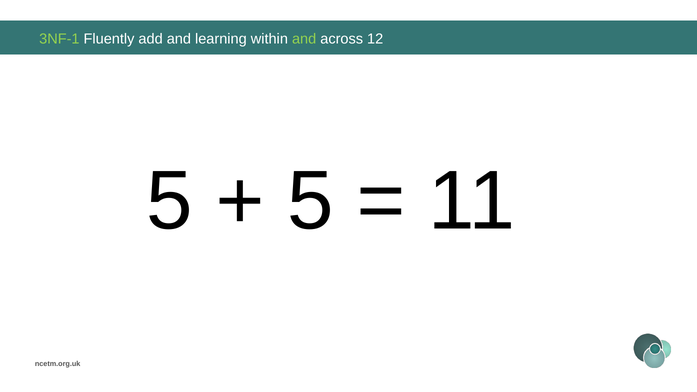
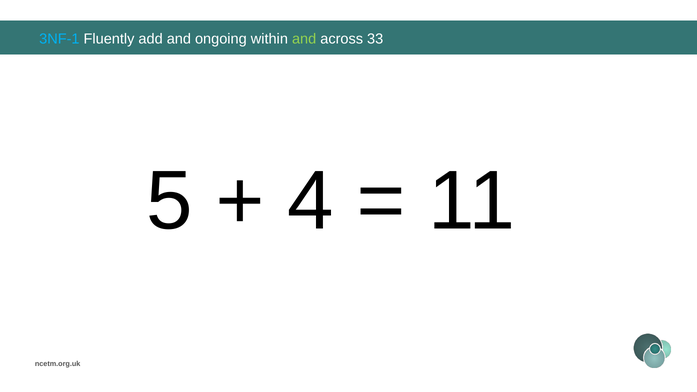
3NF-1 colour: light green -> light blue (59, 39)
learning: learning -> ongoing (221, 39)
12: 12 -> 33 (375, 39)
5: 5 -> 4 (311, 201)
